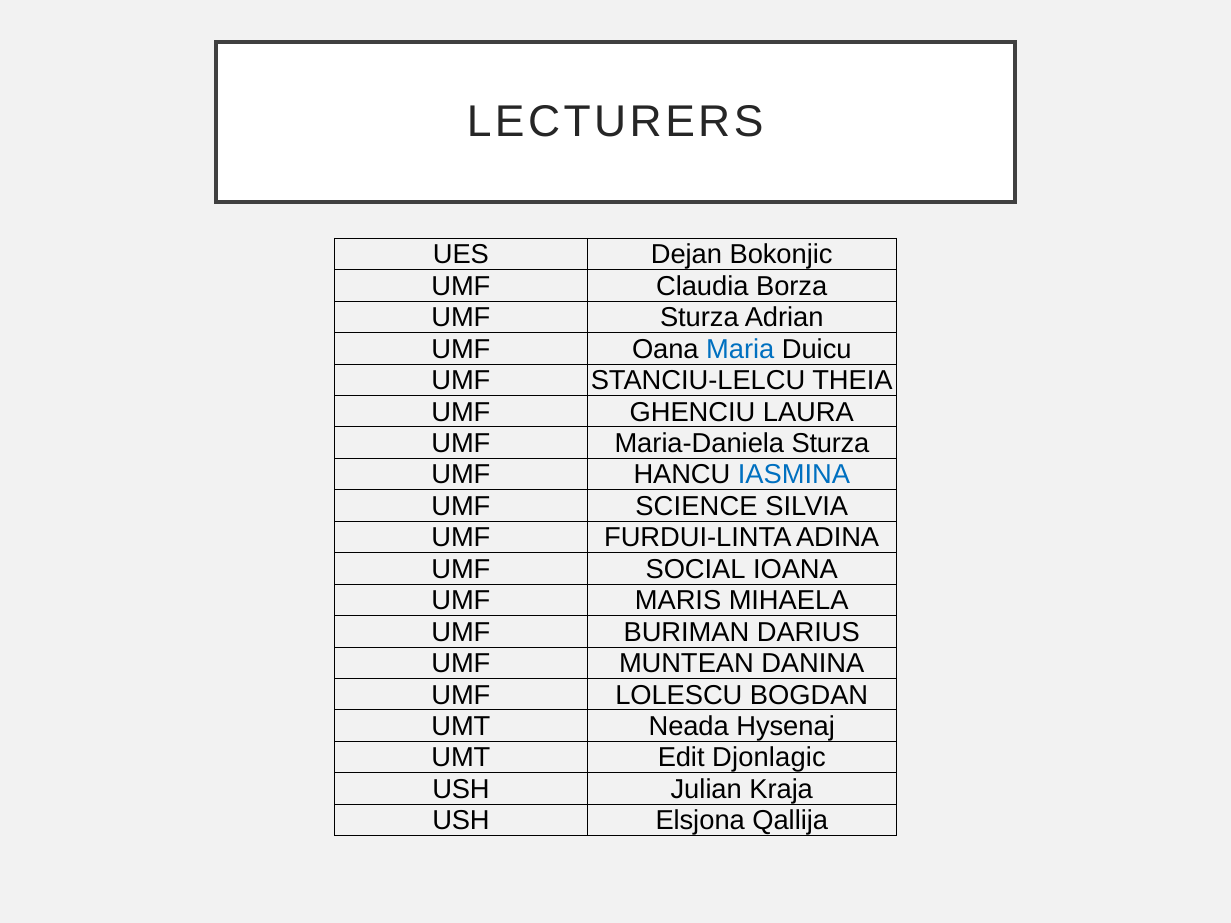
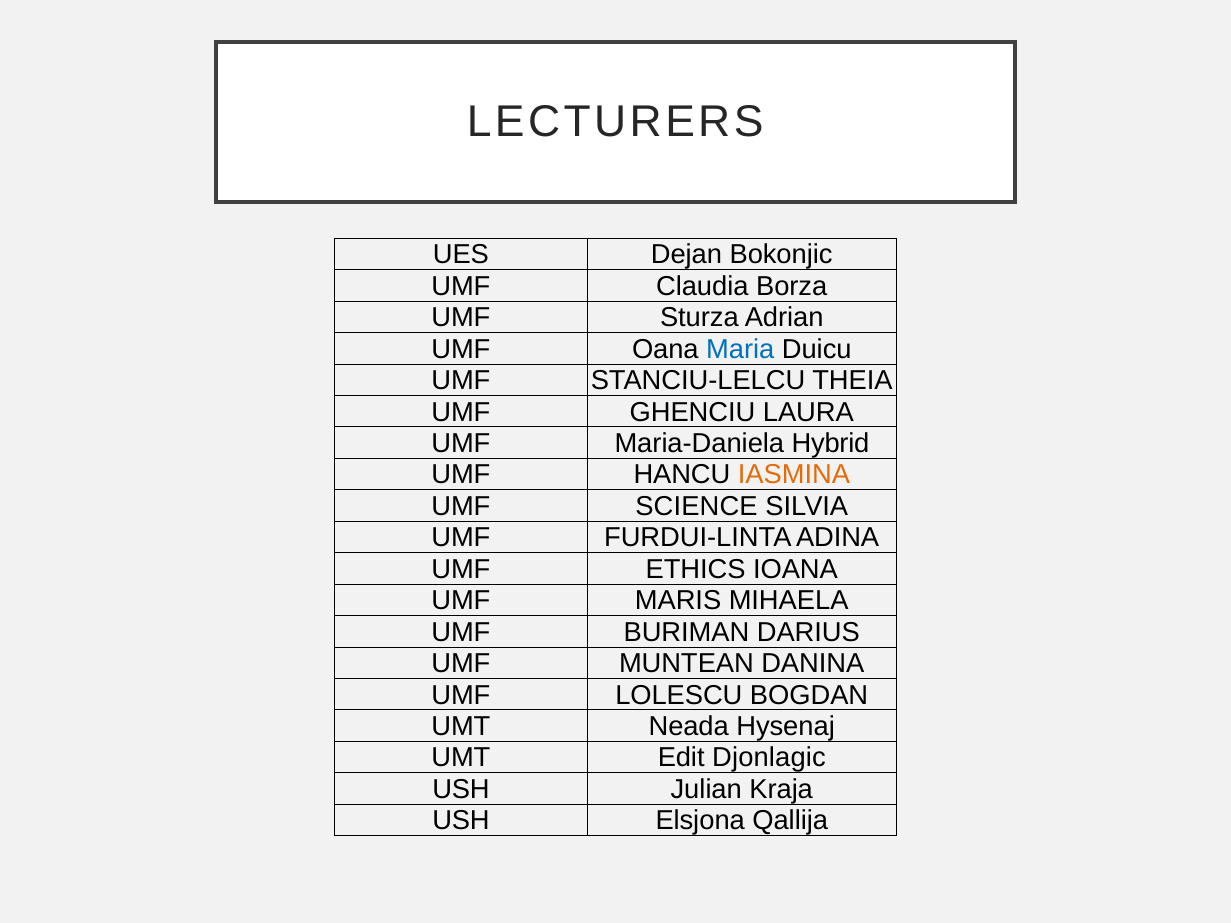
Maria-Daniela Sturza: Sturza -> Hybrid (830, 444)
IASMINA colour: blue -> orange (794, 475)
SOCIAL: SOCIAL -> ETHICS (696, 569)
